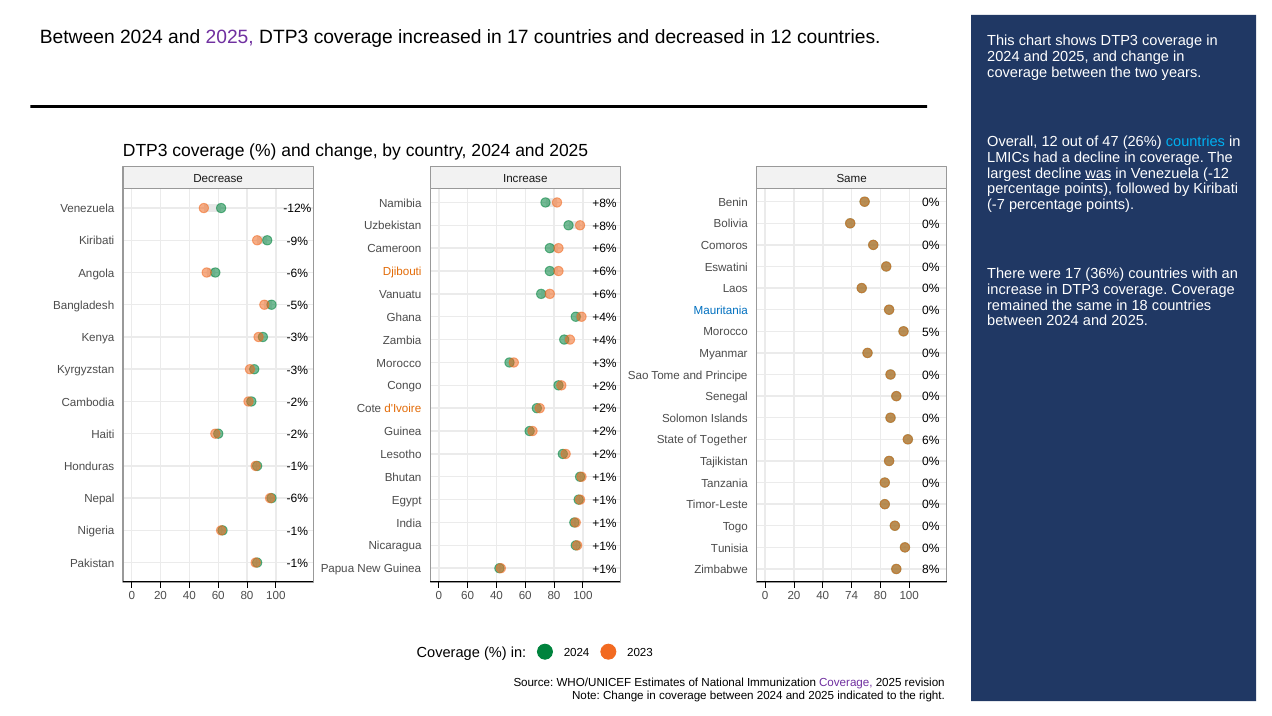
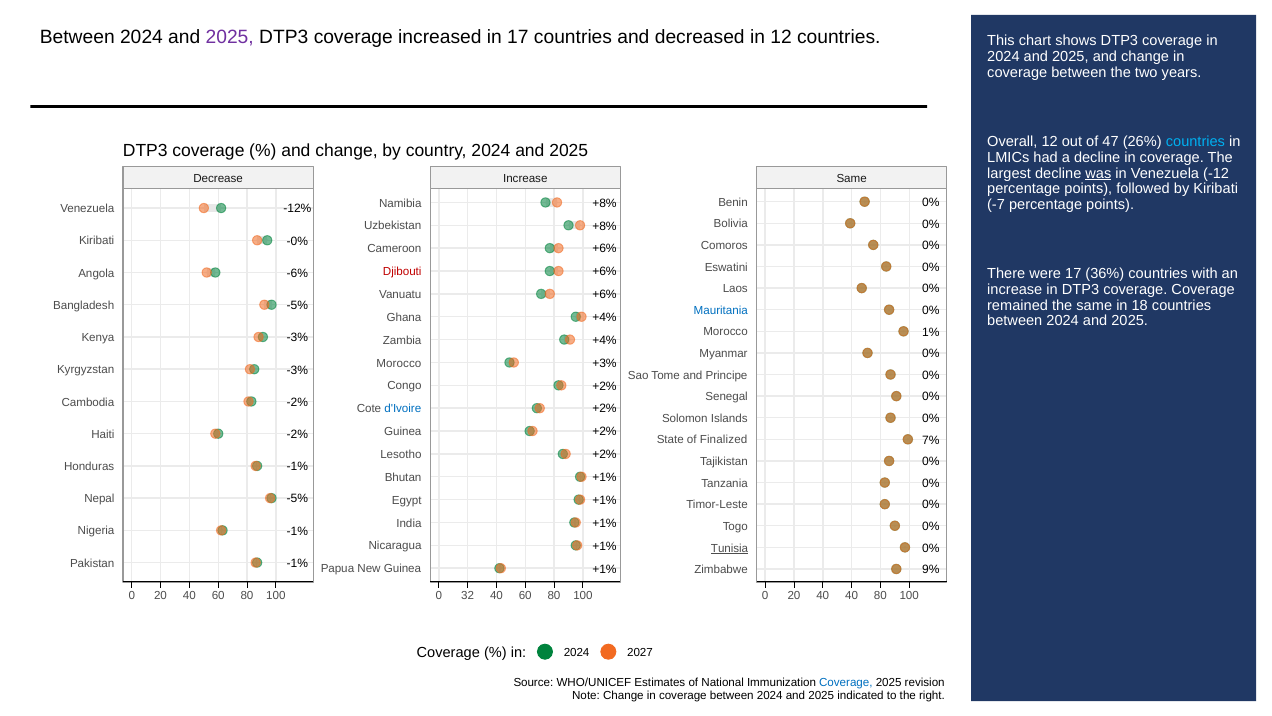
-9%: -9% -> -0% (297, 241)
Djibouti colour: orange -> red (402, 272)
5%: 5% -> 1% (931, 332)
d'Ivoire colour: orange -> blue (403, 409)
6%: 6% -> 7% (931, 440)
Together: Together -> Finalized (724, 440)
-6%: -6% -> -5% (297, 499)
Tunisia underline: none -> present (729, 548)
8%: 8% -> 9% (931, 569)
0 60: 60 -> 32 (468, 595)
40 74: 74 -> 40 (852, 595)
2023: 2023 -> 2027 (640, 652)
Coverage colour: purple -> blue (846, 682)
